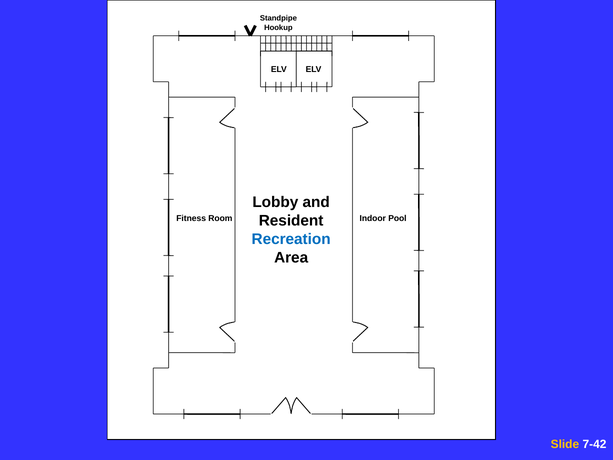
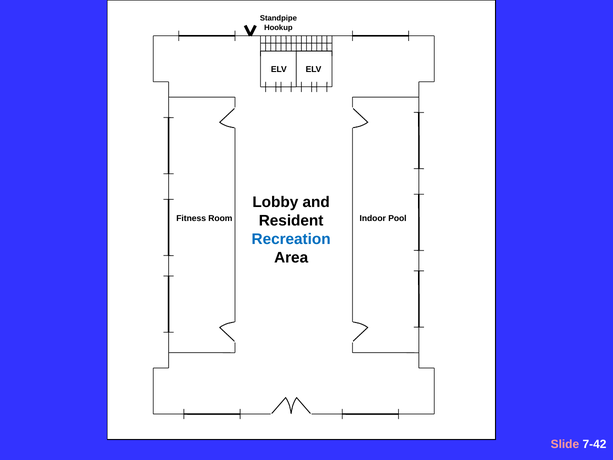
Slide colour: yellow -> pink (565, 444)
